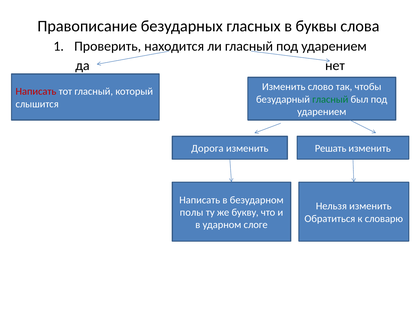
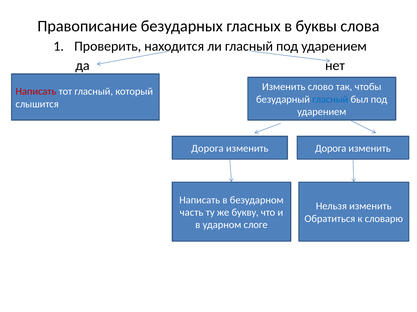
гласный colour: green -> blue (330, 100)
изменить Решать: Решать -> Дорога (331, 149)
полы: полы -> часть (192, 213)
